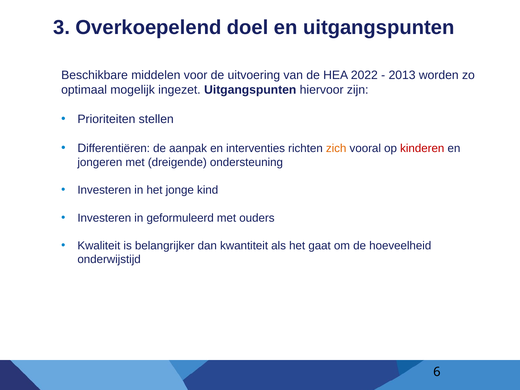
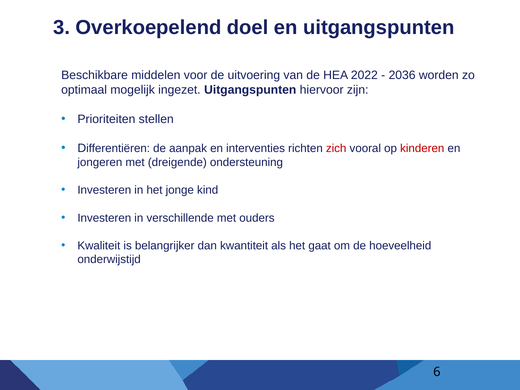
2013: 2013 -> 2036 (402, 75)
zich colour: orange -> red (336, 148)
geformuleerd: geformuleerd -> verschillende (180, 218)
